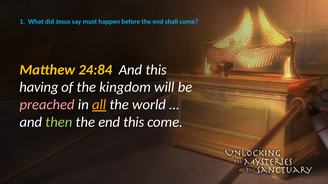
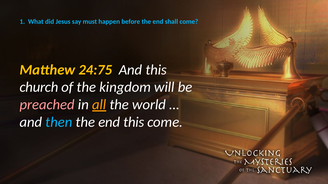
24:84: 24:84 -> 24:75 (95, 70)
having: having -> church (39, 87)
then colour: light green -> light blue (59, 122)
